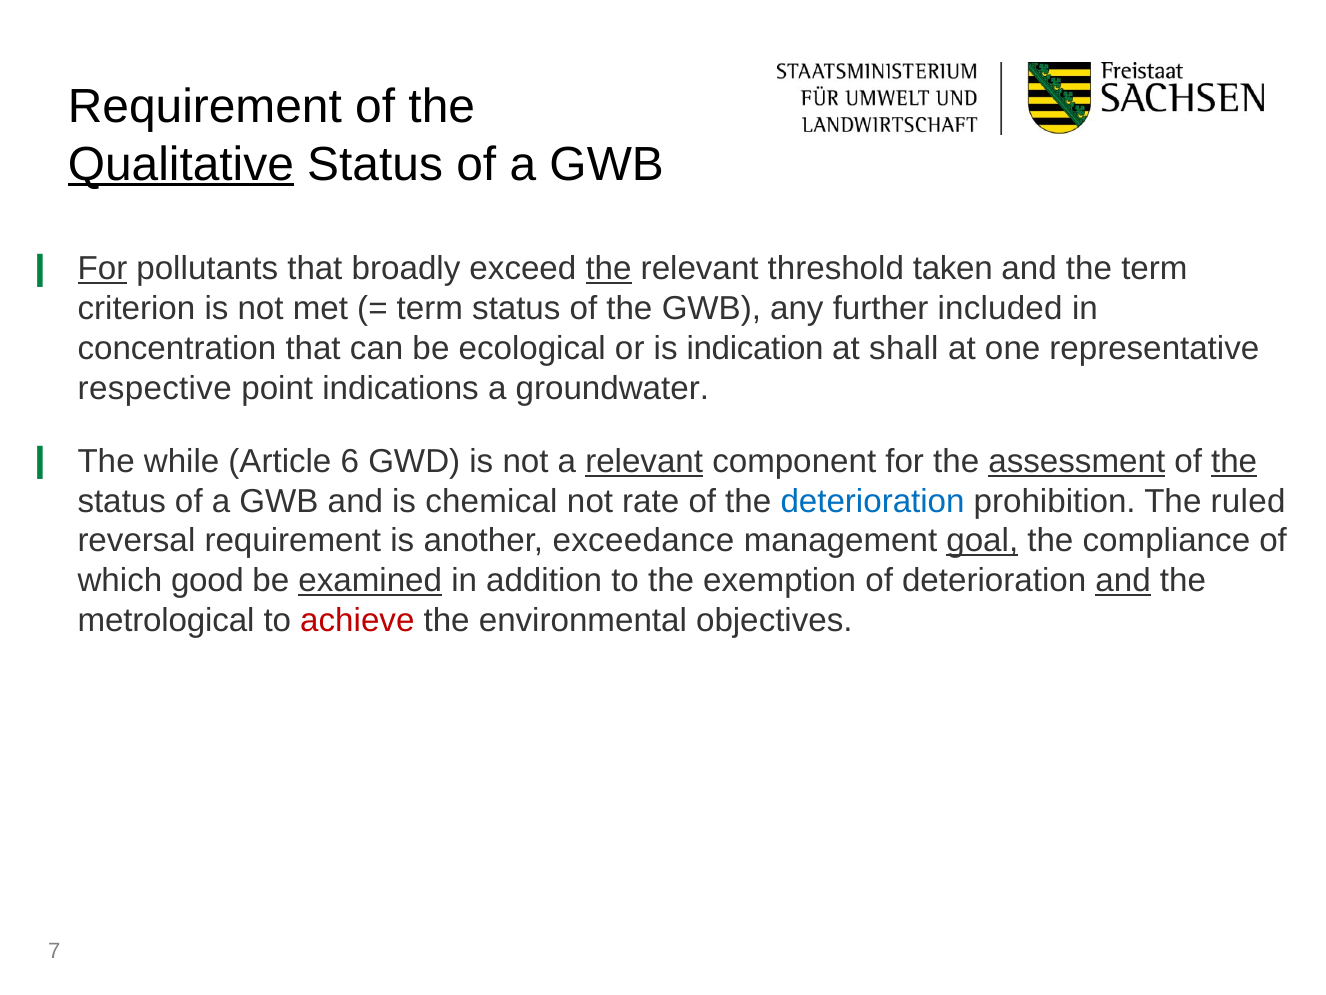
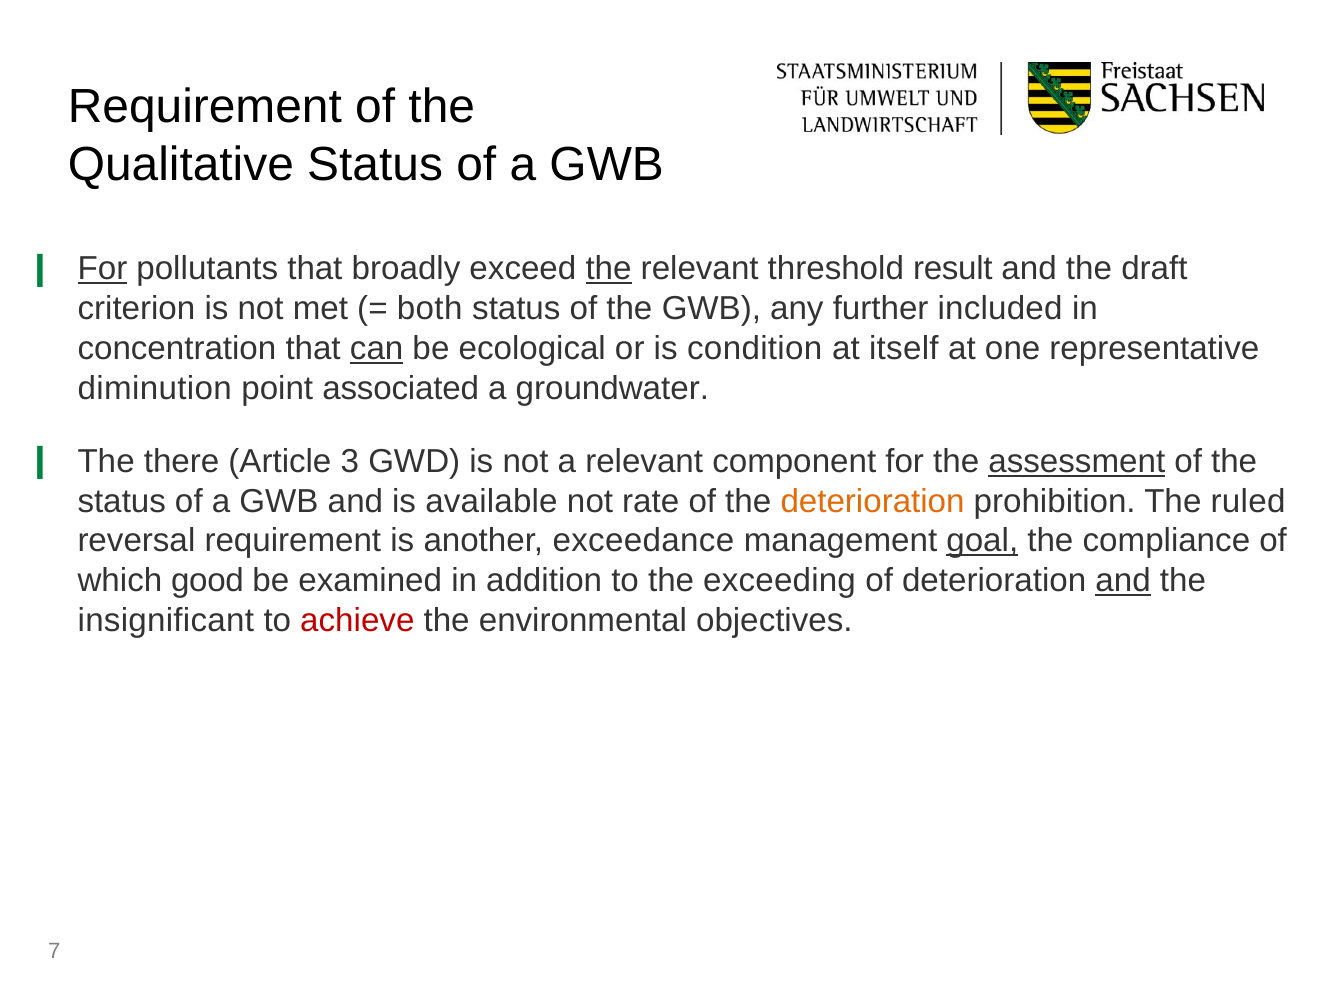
Qualitative underline: present -> none (181, 164)
taken: taken -> result (953, 269)
the term: term -> draft (1154, 269)
term: term -> both (430, 309)
can underline: none -> present (377, 348)
indication: indication -> condition (755, 348)
shall: shall -> itself (904, 348)
respective: respective -> diminution (155, 388)
indications: indications -> associated (401, 388)
while: while -> there (182, 461)
6: 6 -> 3 (350, 461)
relevant underline: present -> none (644, 461)
the underline: present -> none (1234, 461)
chemical: chemical -> available (491, 501)
deterioration colour: blue -> orange (873, 501)
examined underline: present -> none (370, 580)
exemption: exemption -> exceeding (780, 580)
metrological: metrological -> insignificant (166, 620)
